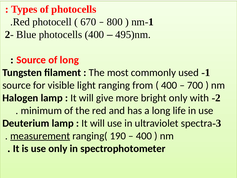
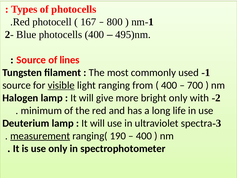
670: 670 -> 167 (88, 22)
of long: long -> lines (69, 60)
visible underline: none -> present (61, 85)
